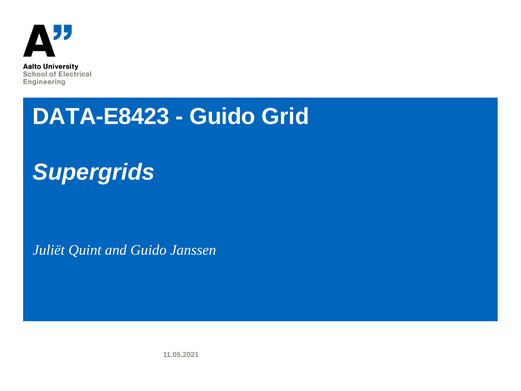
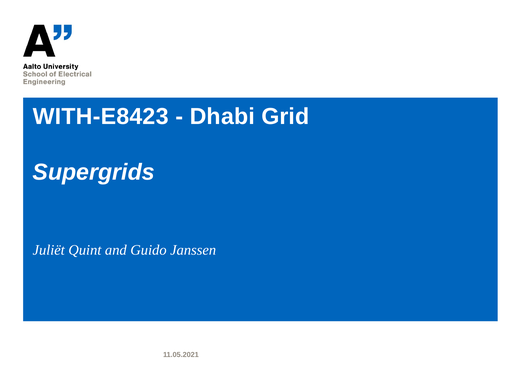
DATA-E8423: DATA-E8423 -> WITH-E8423 (101, 117)
Guido: Guido -> Dhabi (222, 117)
